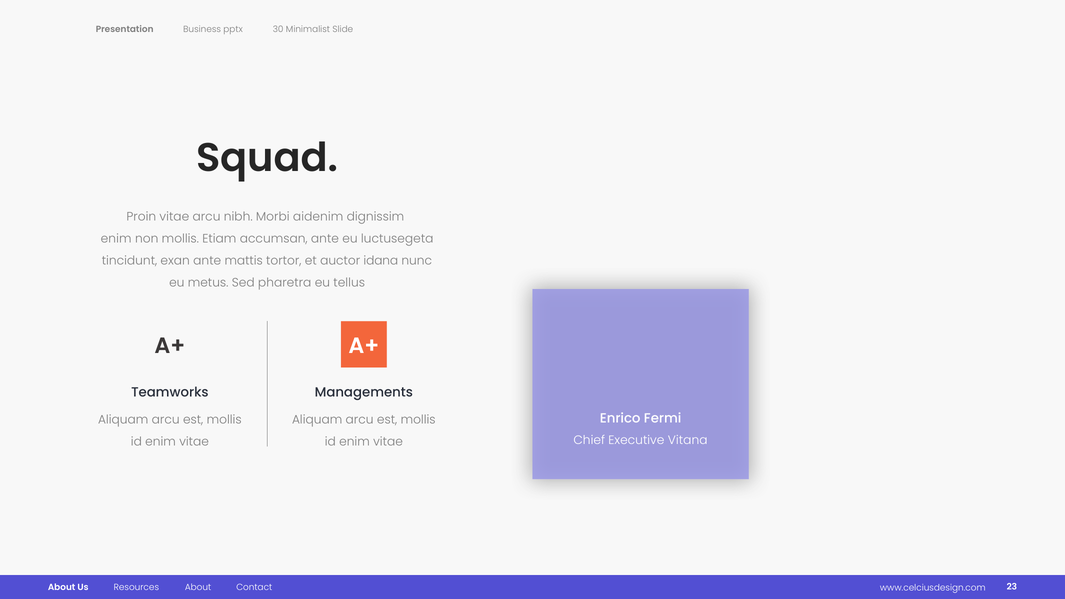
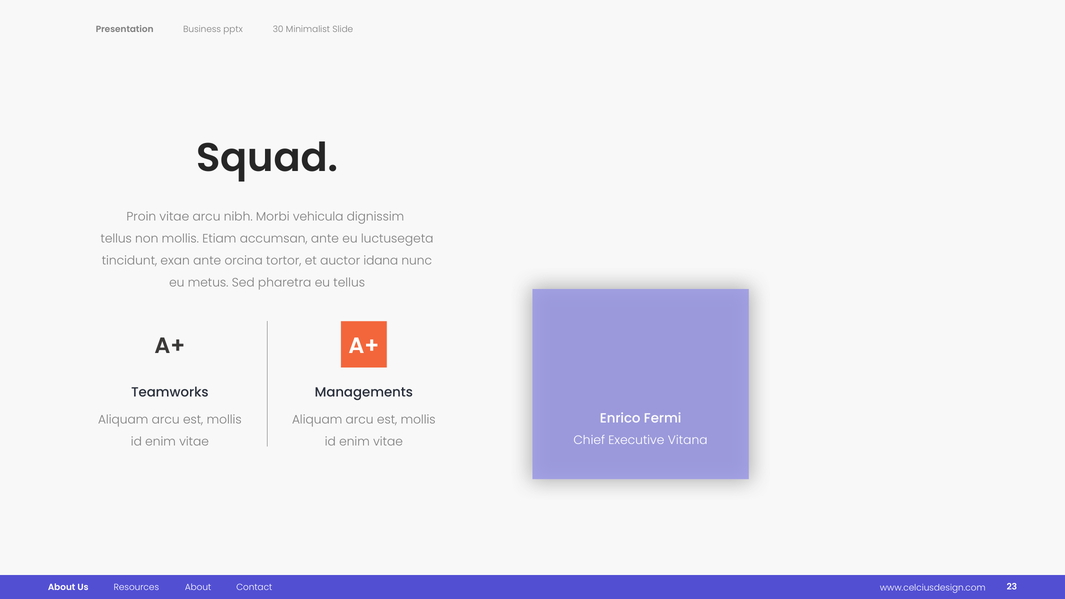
aidenim: aidenim -> vehicula (318, 217)
enim: enim -> tellus (116, 239)
mattis: mattis -> orcina (244, 261)
